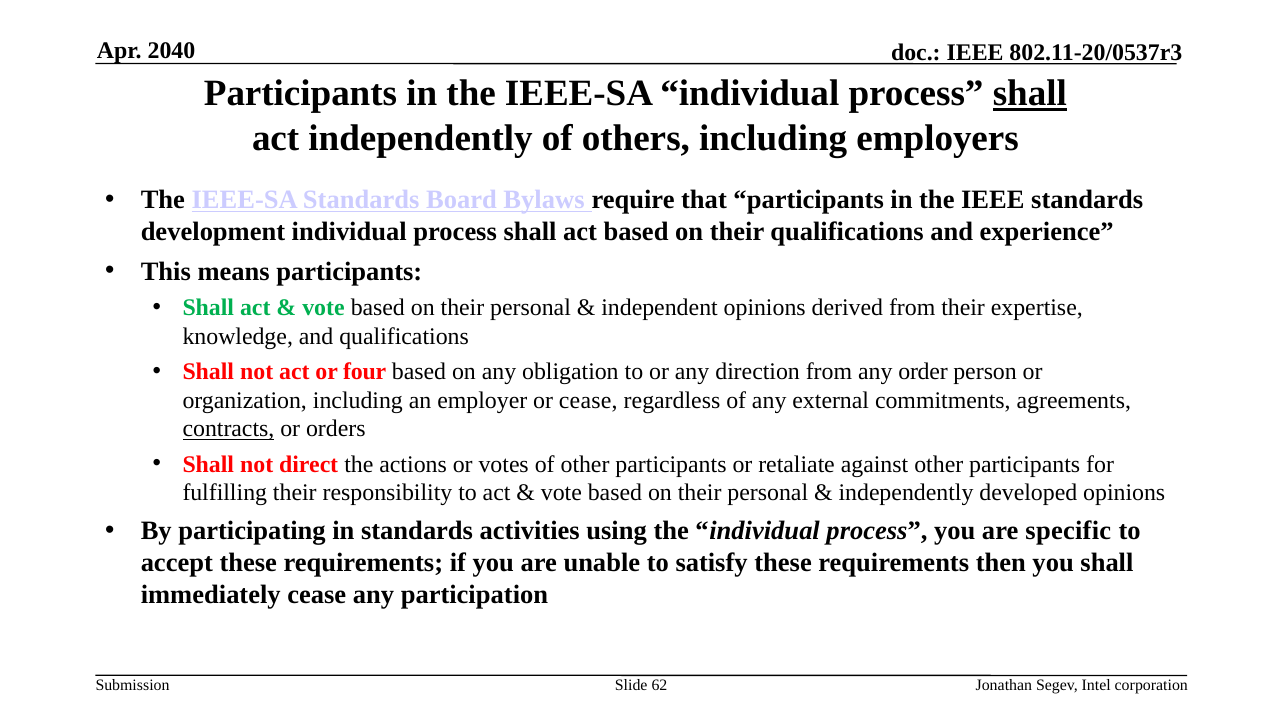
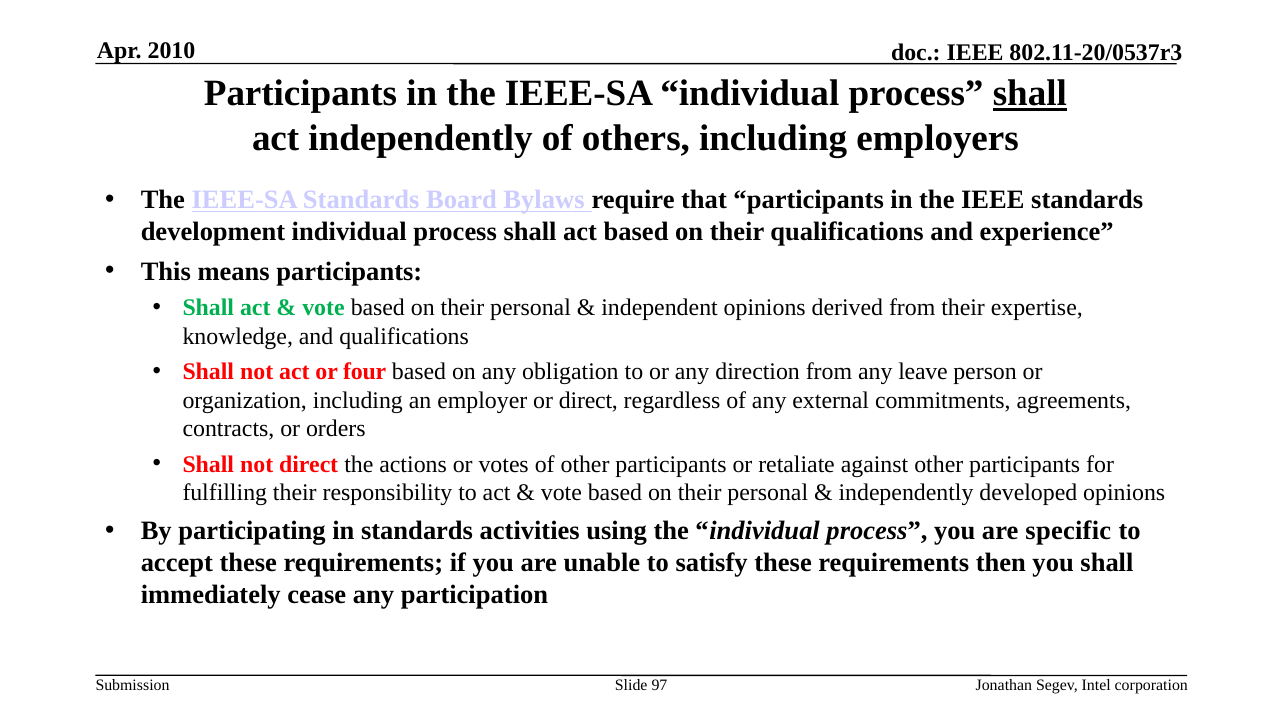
2040: 2040 -> 2010 (171, 51)
order: order -> leave (923, 372)
or cease: cease -> direct (588, 401)
contracts underline: present -> none (228, 429)
62: 62 -> 97 (659, 686)
